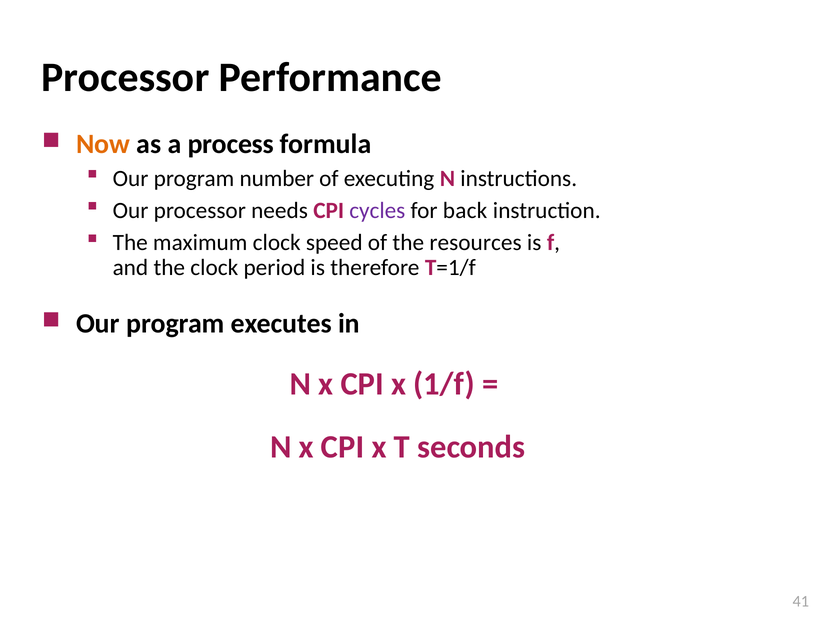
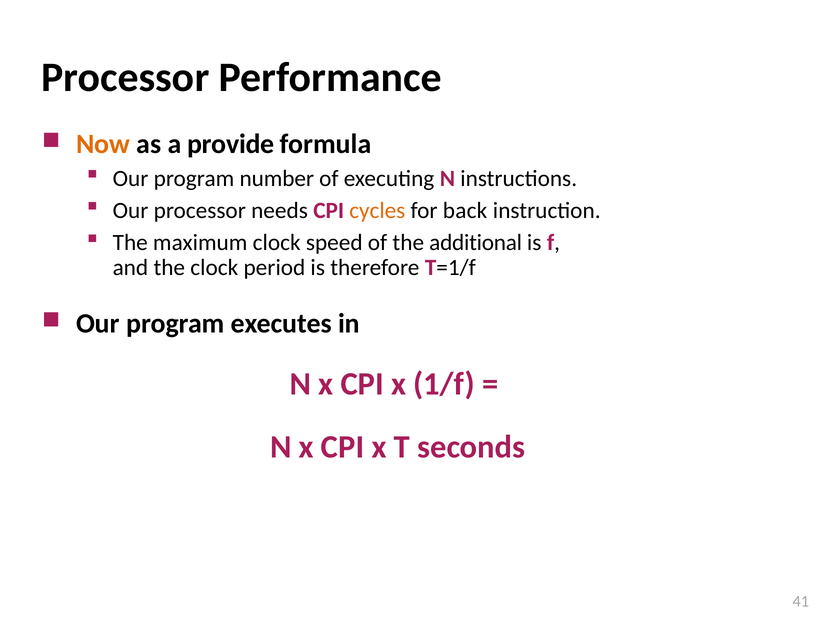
process: process -> provide (231, 144)
cycles colour: purple -> orange (377, 211)
resources: resources -> additional (476, 243)
